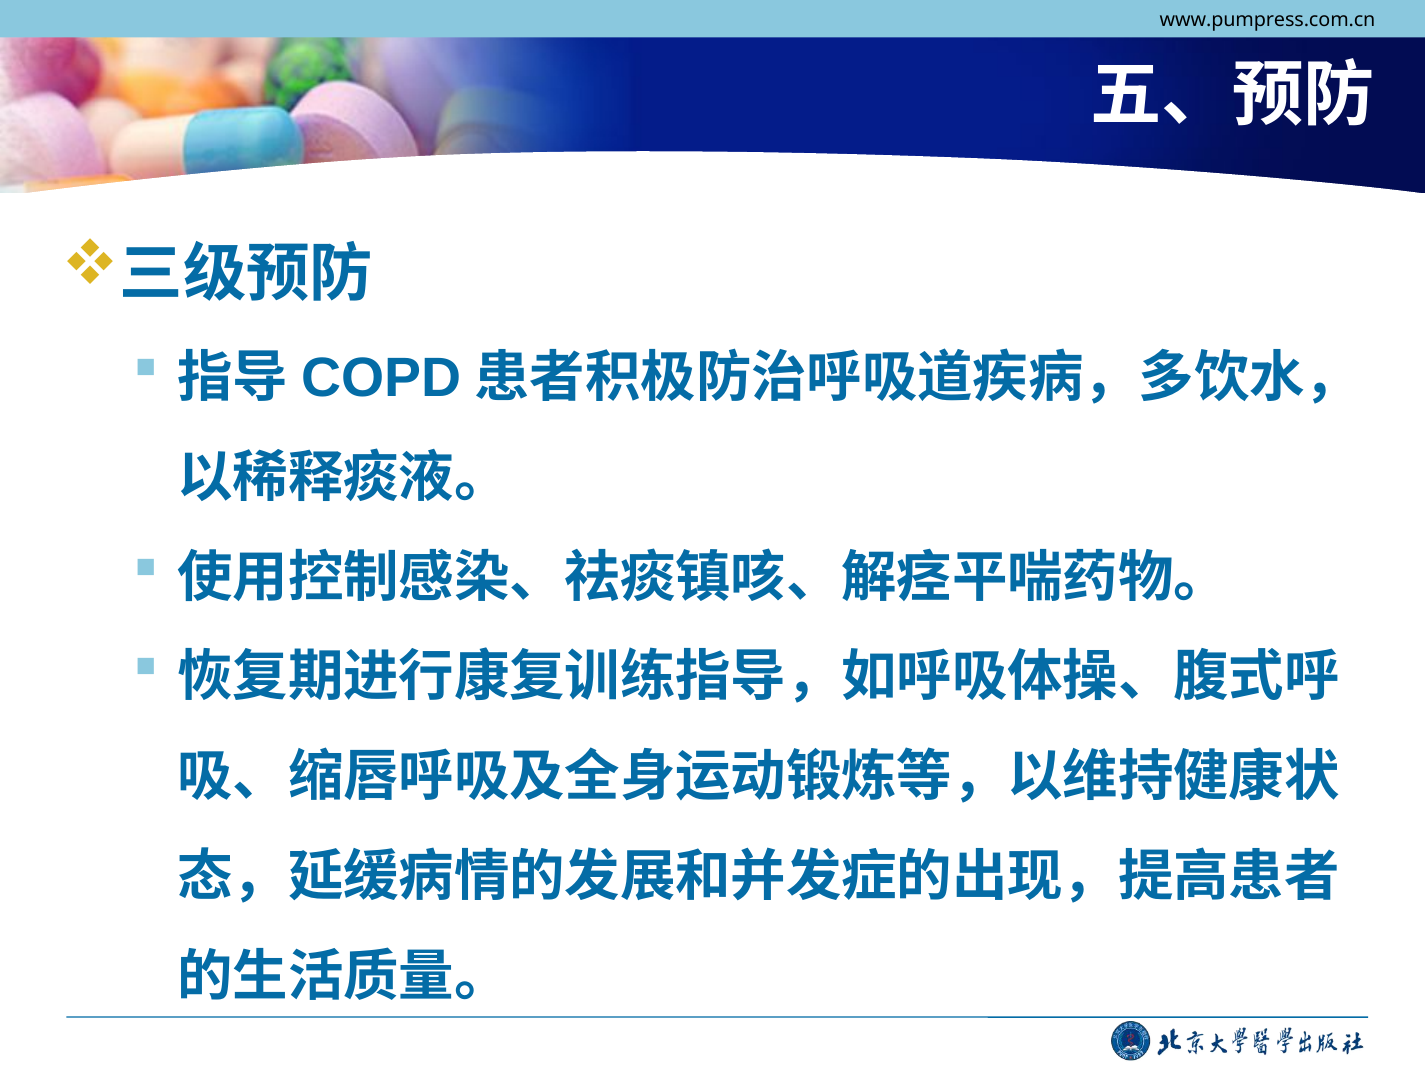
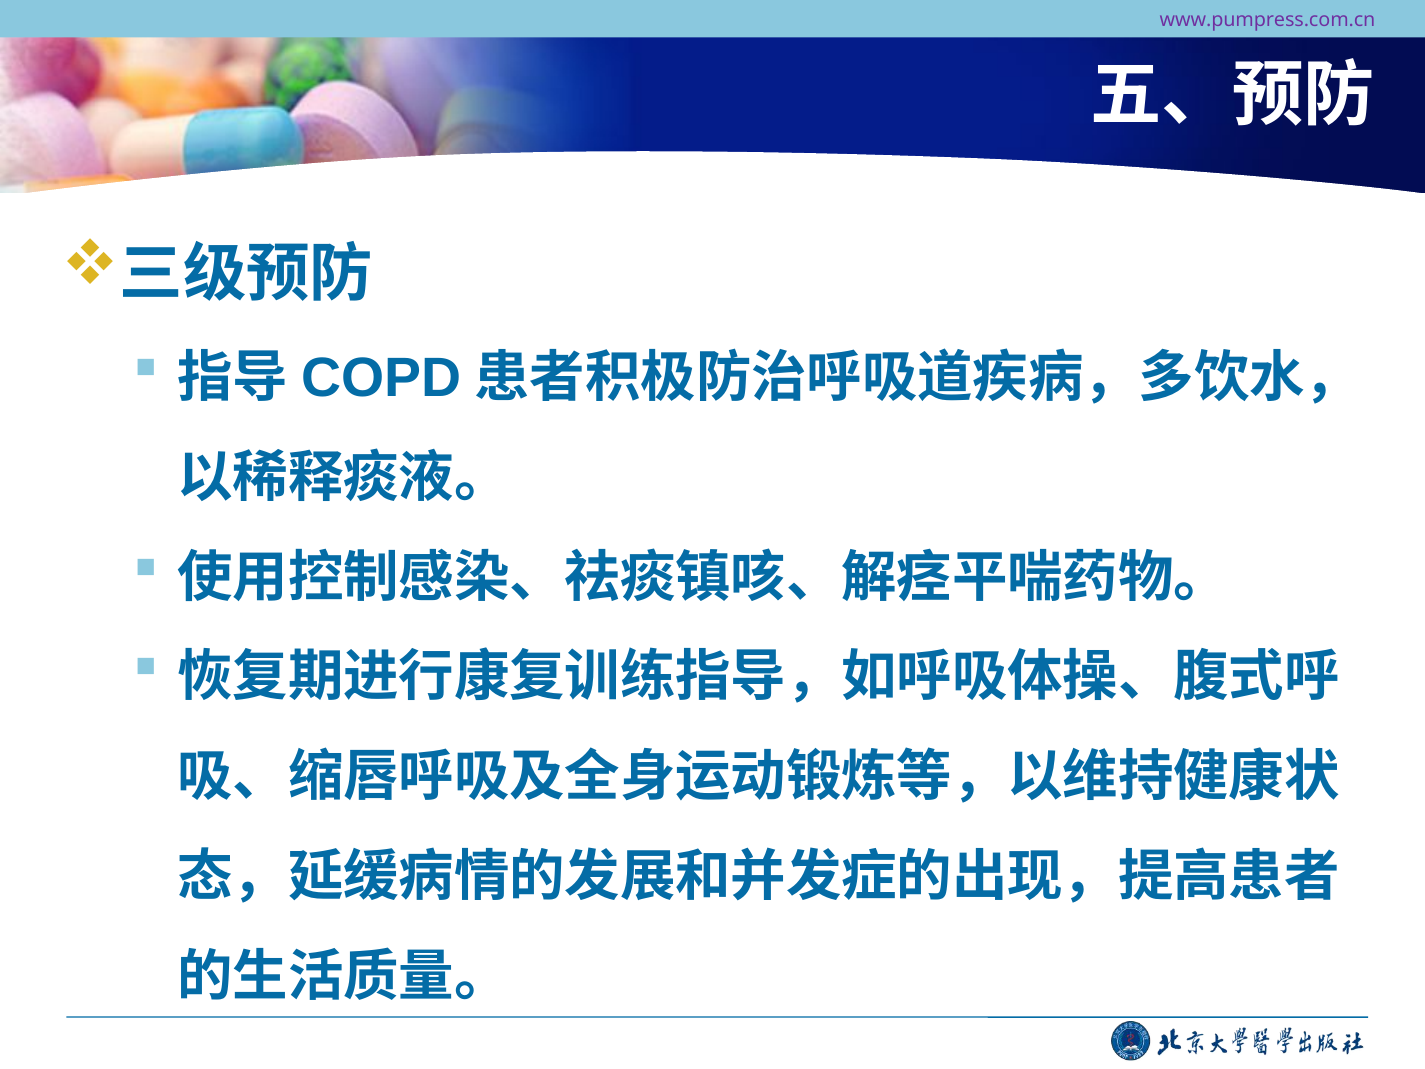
www.pumpress.com.cn colour: black -> purple (1268, 20)
